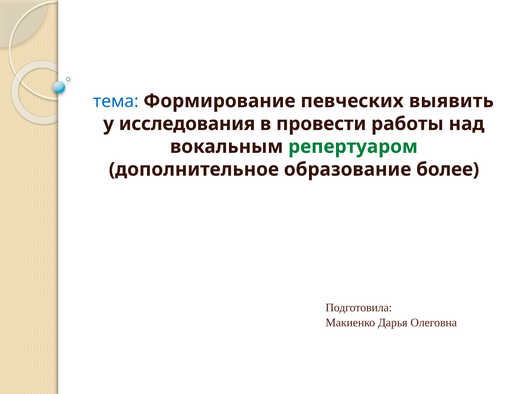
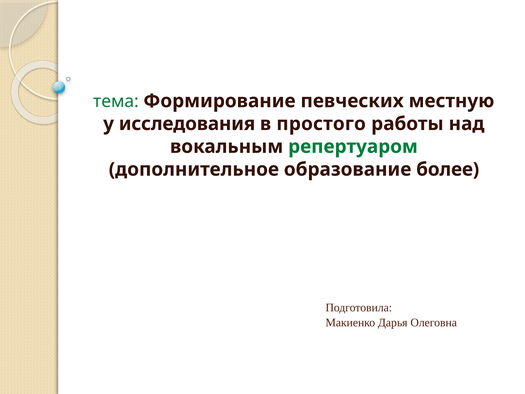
тема colour: blue -> green (116, 101)
выявить: выявить -> местную (451, 101)
провести: провести -> простого (321, 124)
